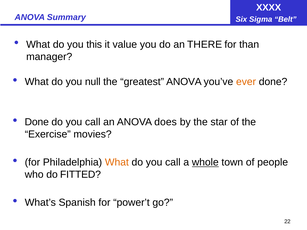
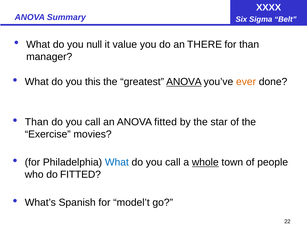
this: this -> null (94, 45)
null: null -> this (93, 82)
ANOVA underline: none -> present (184, 82)
Done: Done -> Than (37, 122)
ANOVA does: does -> fitted (166, 122)
What colour: orange -> blue (117, 163)
power’t: power’t -> model’t (131, 203)
